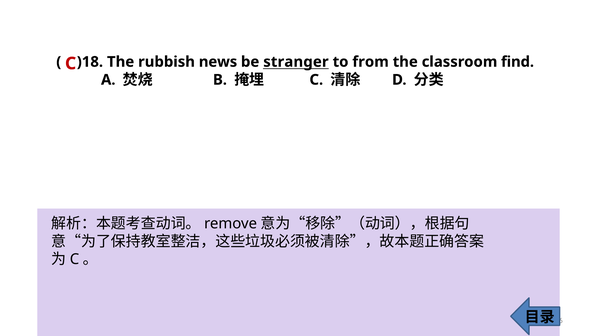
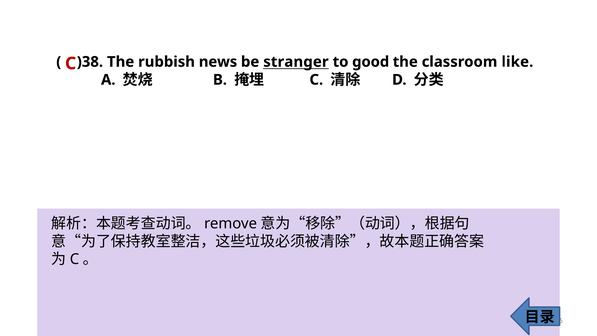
)18: )18 -> )38 (90, 62)
from: from -> good (371, 62)
find: find -> like (517, 62)
